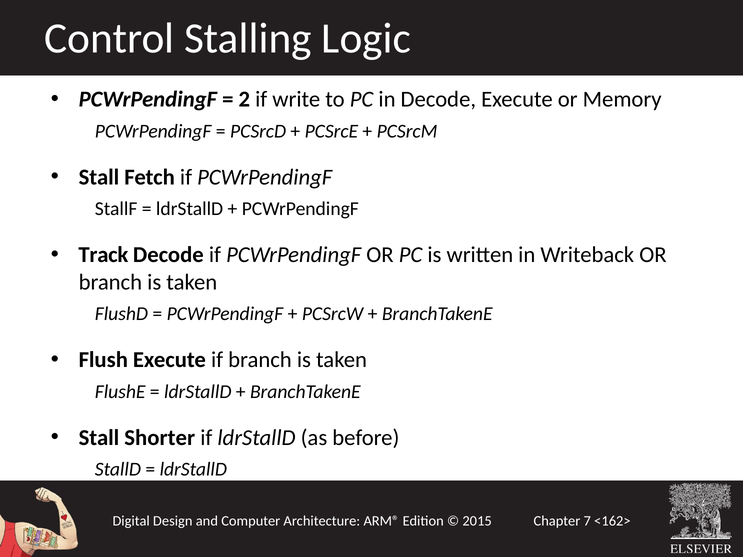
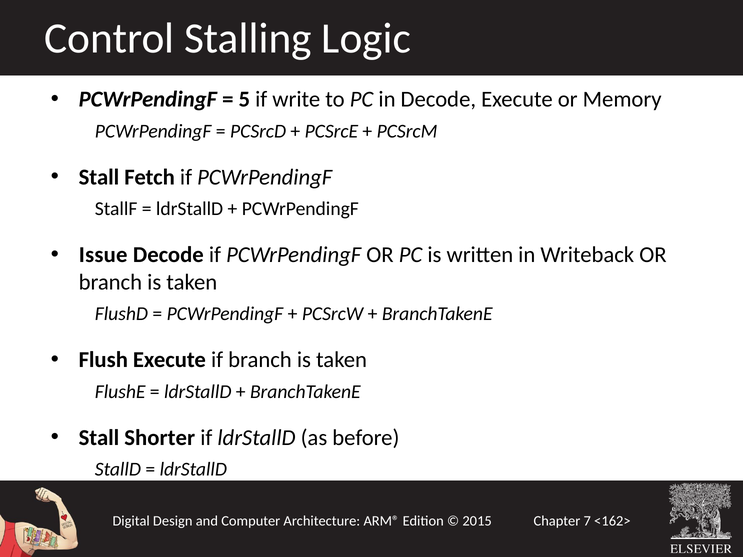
2: 2 -> 5 (244, 99)
Track: Track -> Issue (103, 255)
